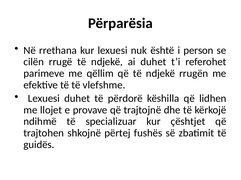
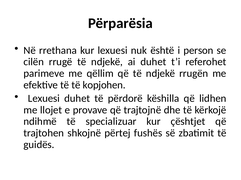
vlefshme: vlefshme -> kopjohen (104, 85)
